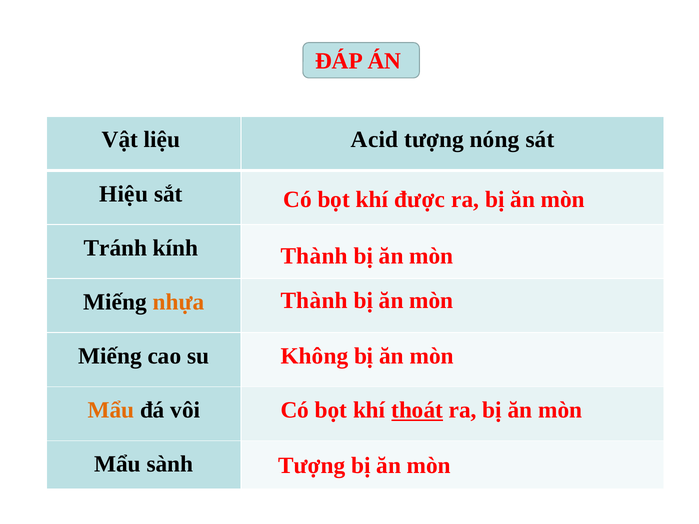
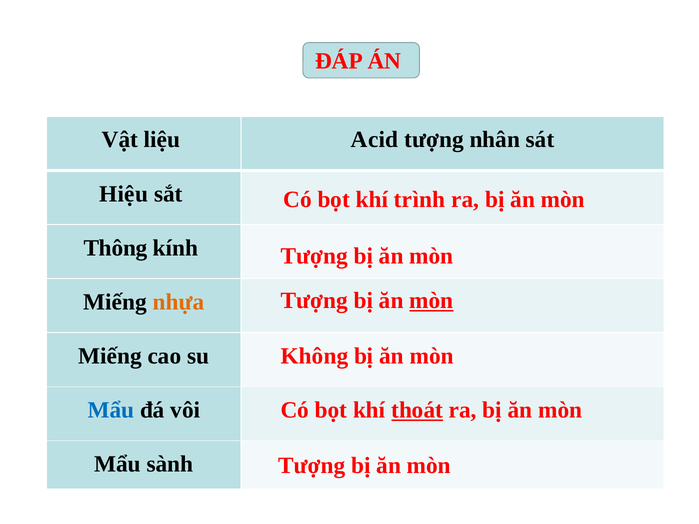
nóng: nóng -> nhân (495, 140)
được: được -> trình (420, 200)
Tránh: Tránh -> Thông (115, 248)
Thành: Thành -> Tượng (314, 256)
Thành: Thành -> Tượng (314, 301)
mòn underline: none -> present (431, 301)
Mẩu colour: orange -> blue (111, 410)
